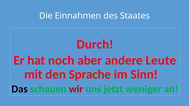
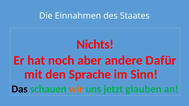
Durch: Durch -> Nichts (95, 45)
Leute: Leute -> Dafür (161, 61)
wir colour: red -> orange (76, 89)
weniger: weniger -> glauben (144, 89)
